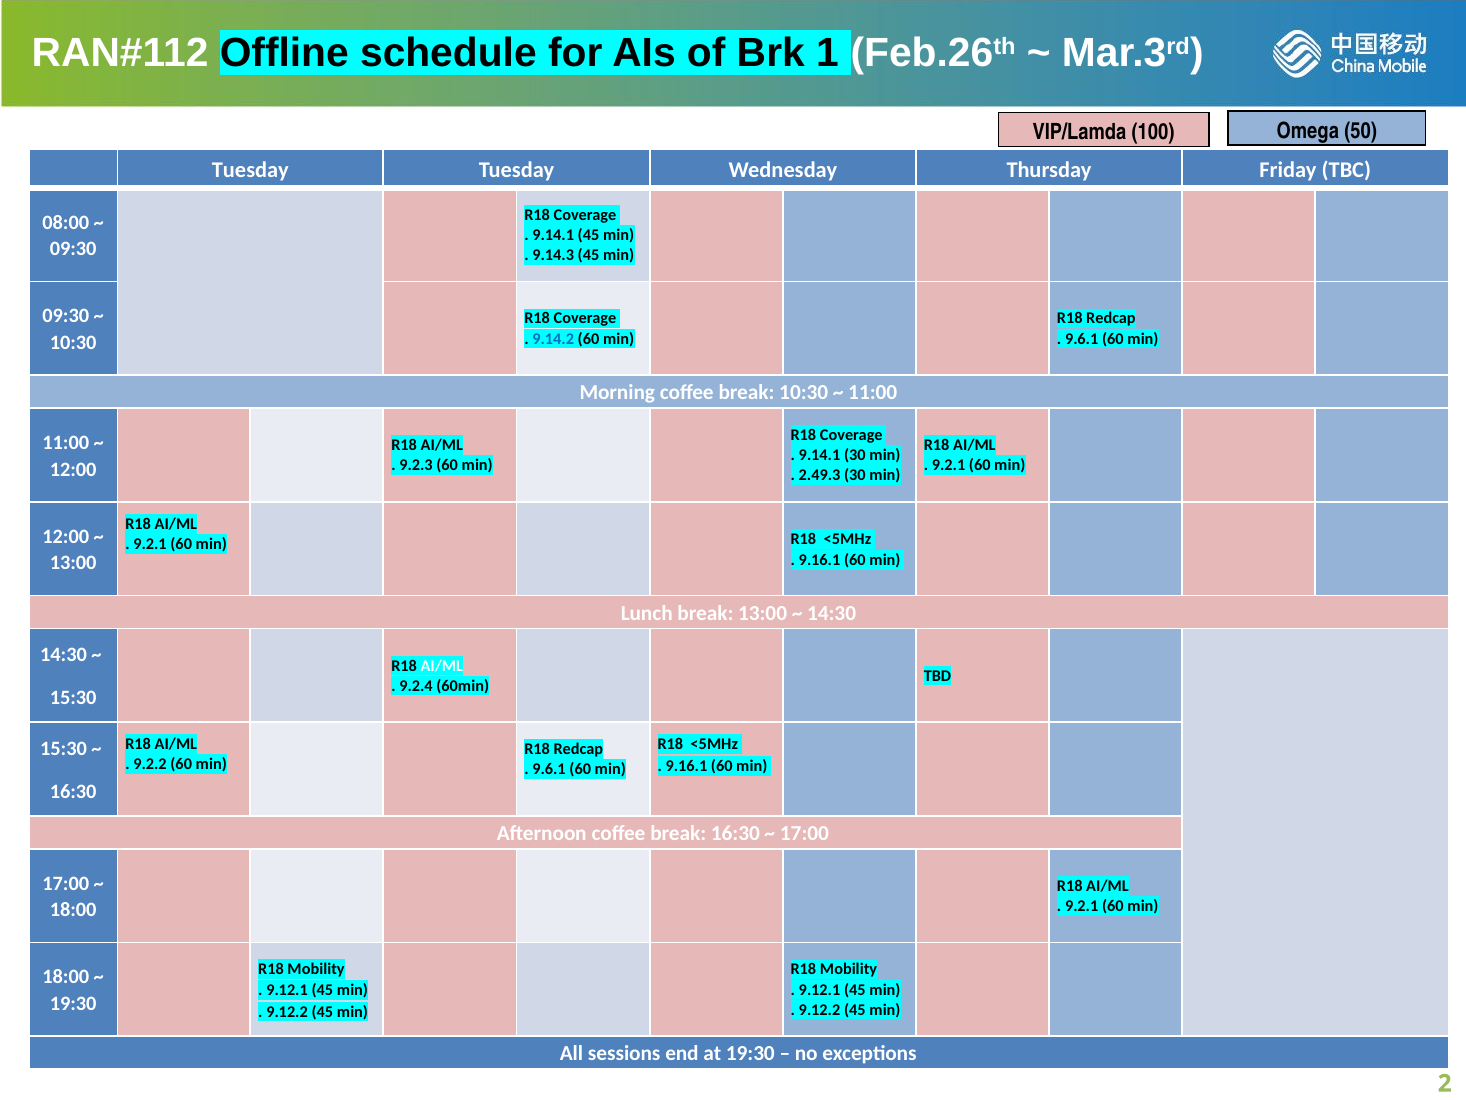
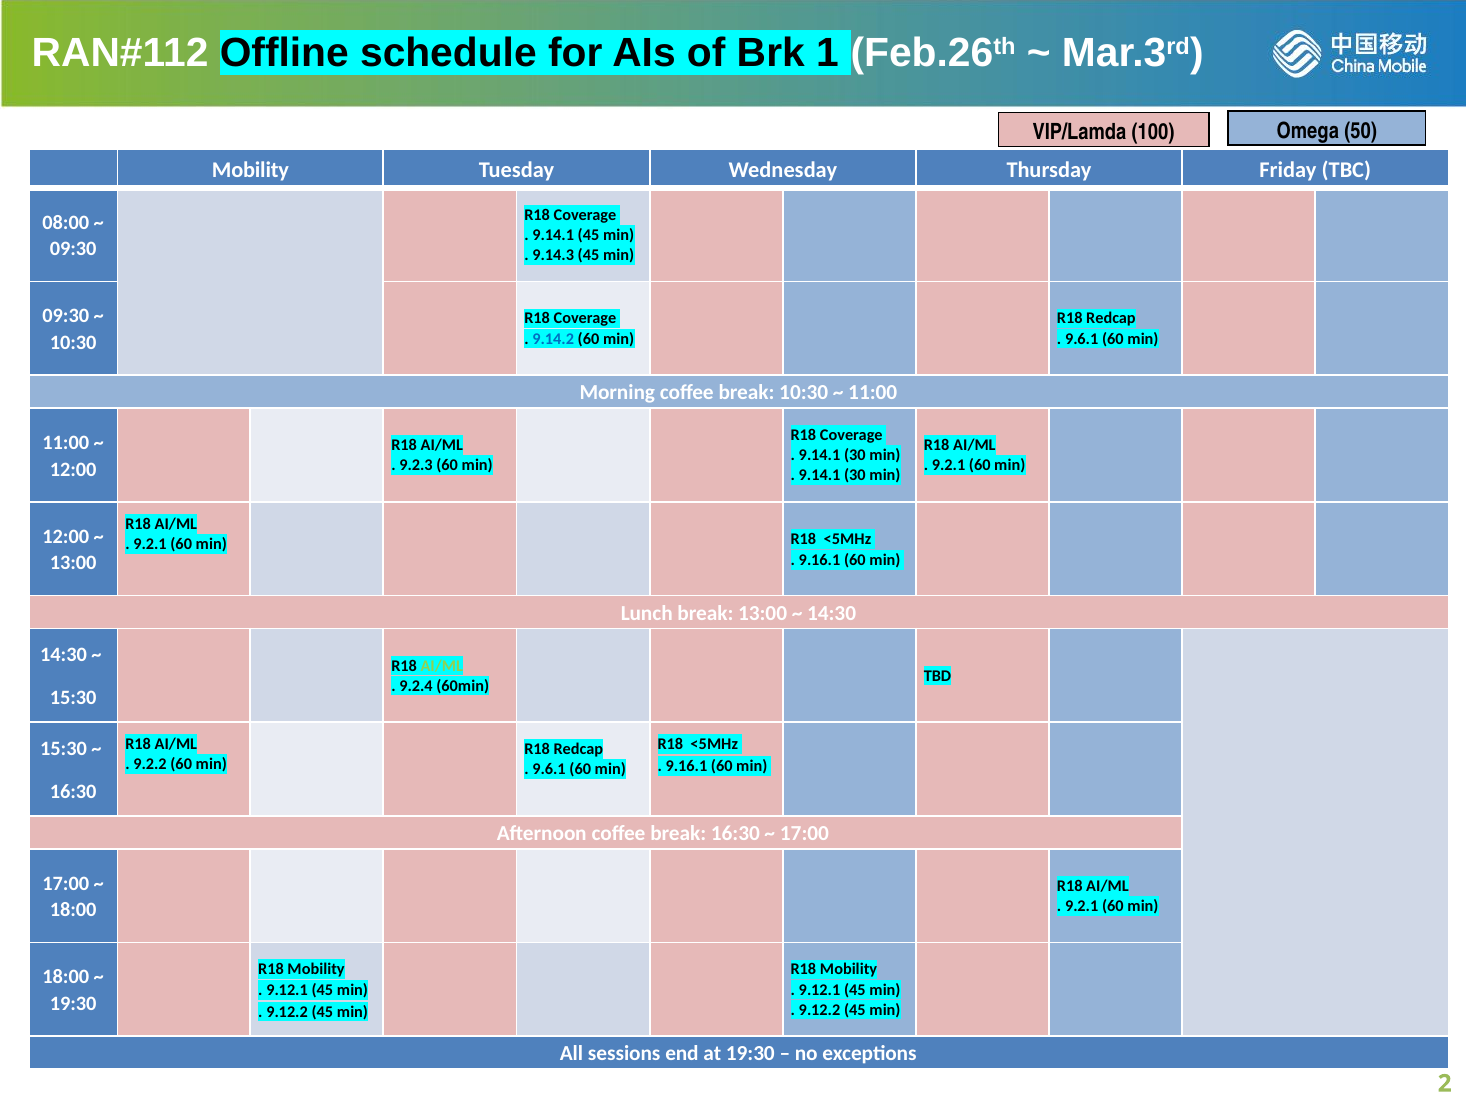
Tuesday: Tuesday -> Mobility (250, 170)
2.49.3: 2.49.3 -> 9.14.1 (820, 475)
AI/ML colour: white -> light green (442, 665)
